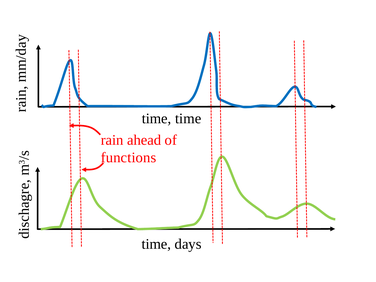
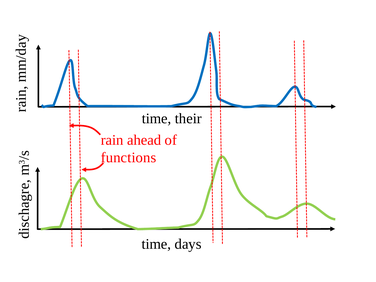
time time: time -> their (188, 119)
